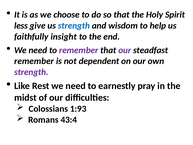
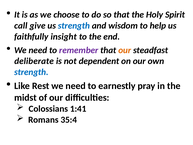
less: less -> call (21, 26)
our colour: purple -> orange (125, 50)
remember: remember -> deliberate (34, 61)
strength colour: purple -> blue (31, 72)
1:93: 1:93 -> 1:41 (78, 109)
43:4: 43:4 -> 35:4 (69, 120)
